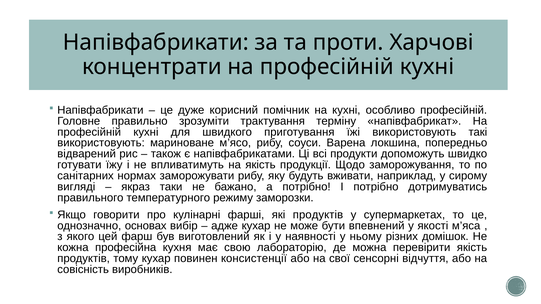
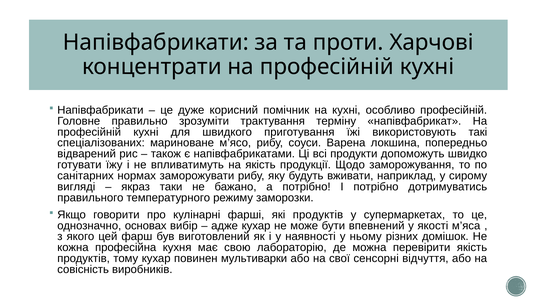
використовують: використовують -> спеціалізованих (101, 143)
консистенції: консистенції -> мультиварки (254, 259)
